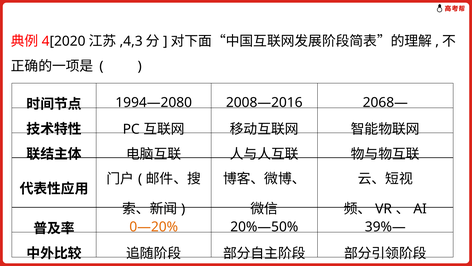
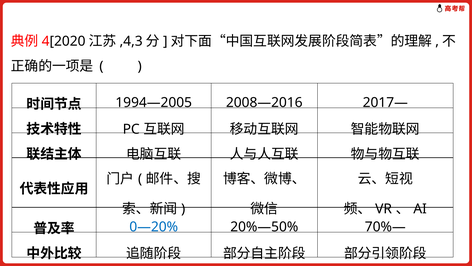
1994—2080: 1994—2080 -> 1994—2005 (154, 102)
2068—: 2068— -> 2017— (385, 102)
0—20% colour: orange -> blue (154, 226)
39%—: 39%— -> 70%— (385, 226)
